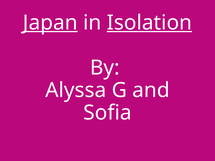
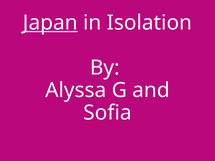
Isolation underline: present -> none (149, 23)
